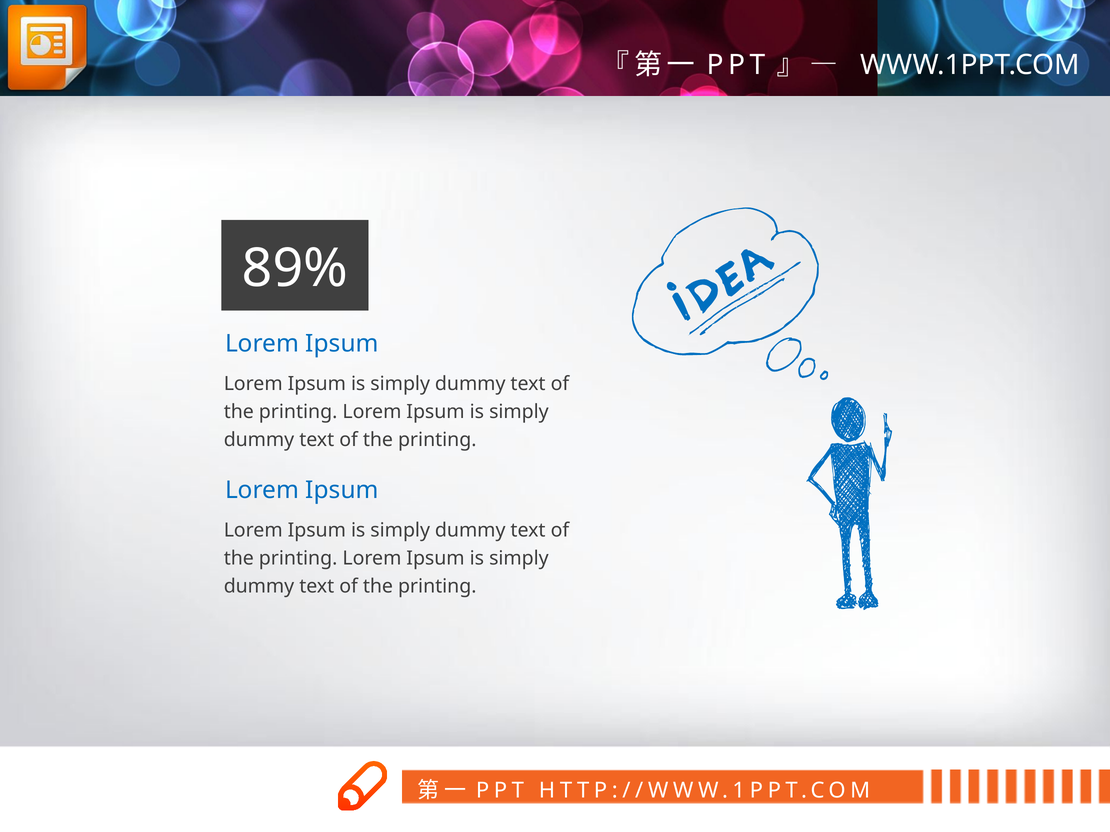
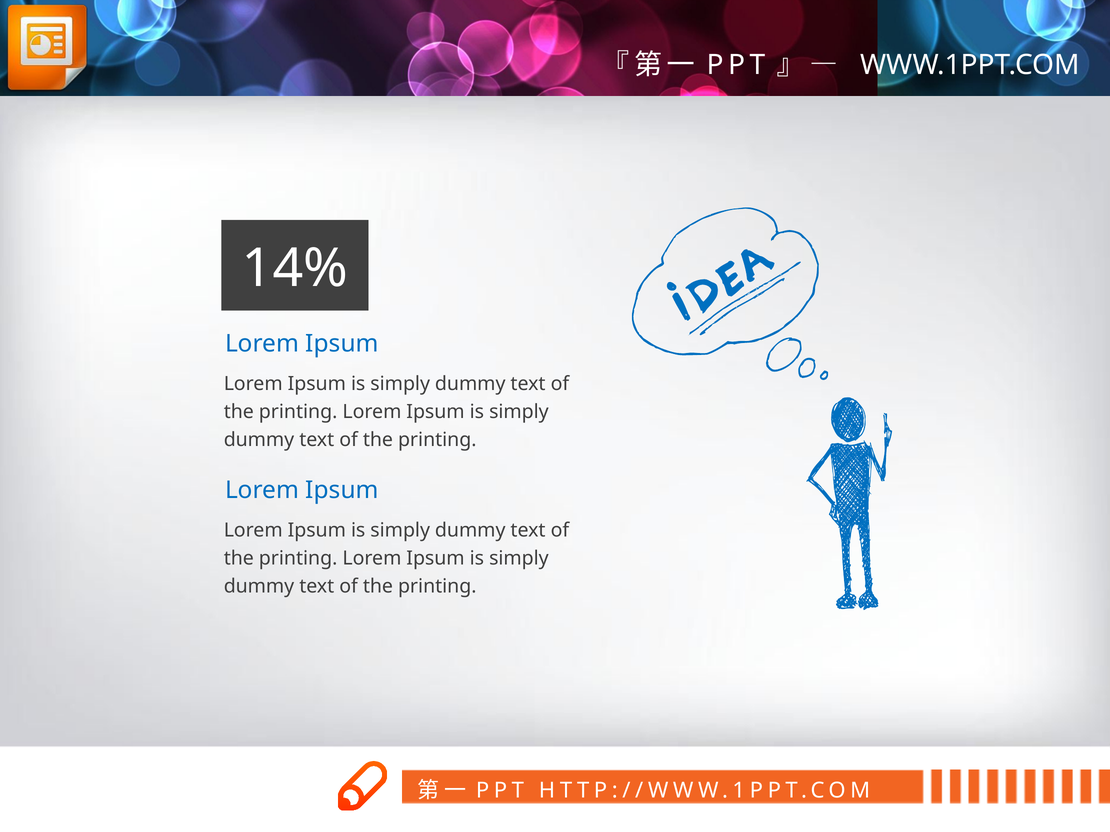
89%: 89% -> 14% (295, 269)
